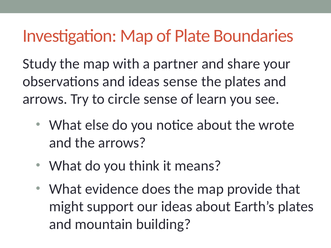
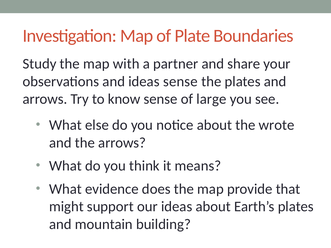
circle: circle -> know (124, 99)
learn: learn -> large (211, 99)
